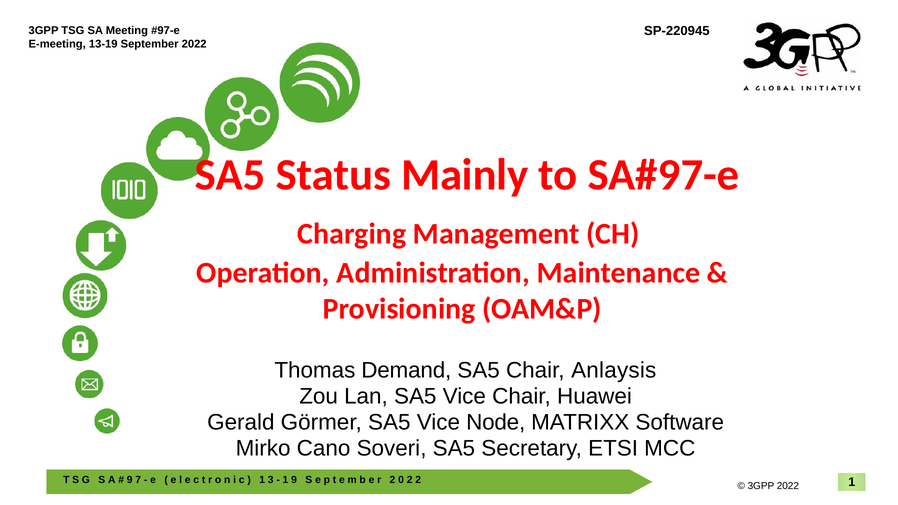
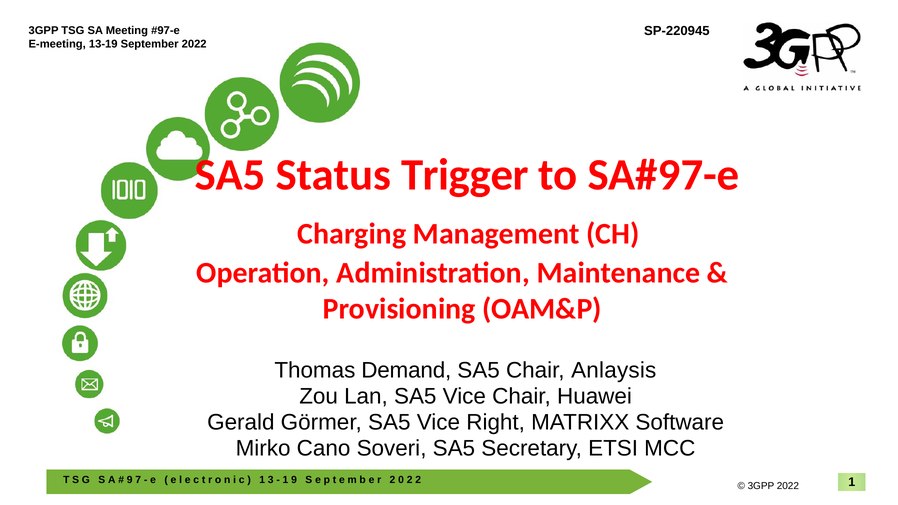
Mainly: Mainly -> Trigger (465, 175)
Node: Node -> Right (496, 422)
